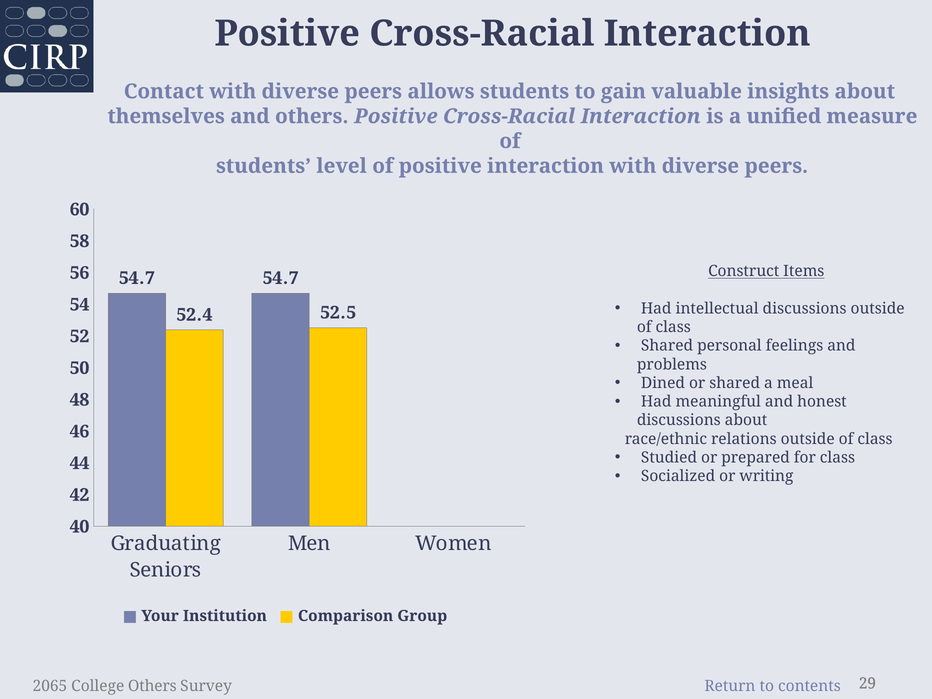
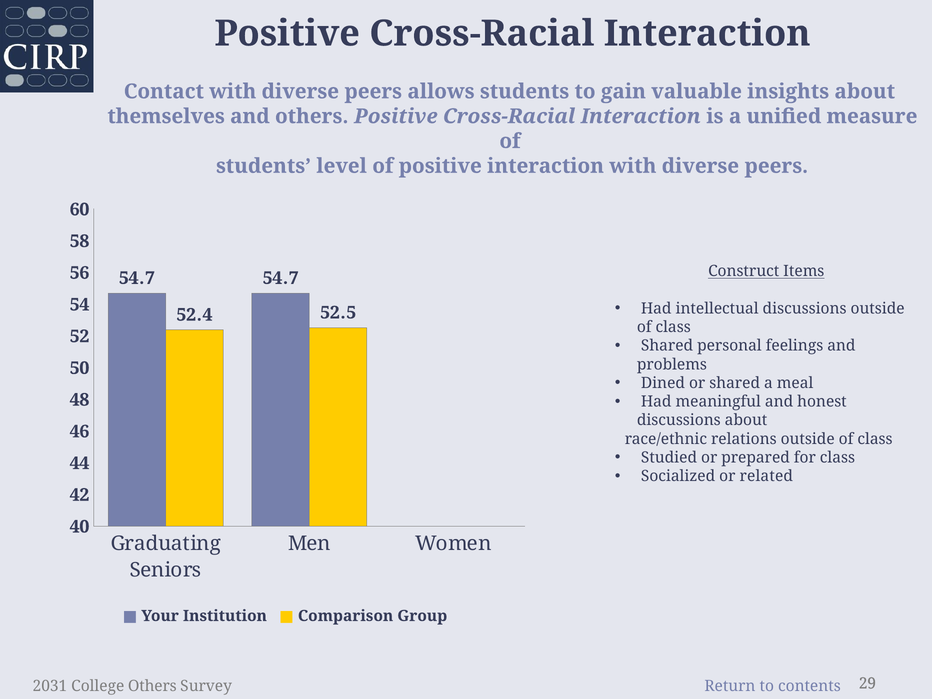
writing: writing -> related (766, 476)
2065: 2065 -> 2031 (50, 686)
